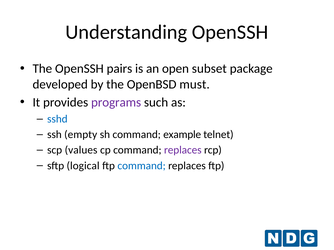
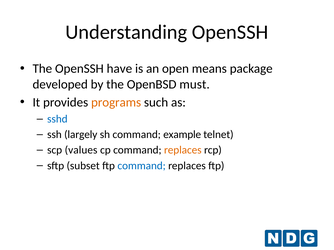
pairs: pairs -> have (119, 69)
subset: subset -> means (209, 69)
programs colour: purple -> orange (116, 103)
empty: empty -> largely (81, 135)
replaces colour: purple -> orange (183, 150)
logical: logical -> subset (83, 166)
